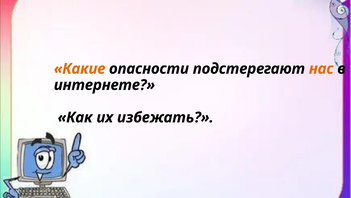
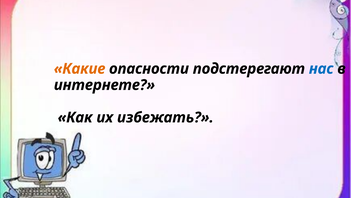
нас colour: orange -> blue (321, 69)
